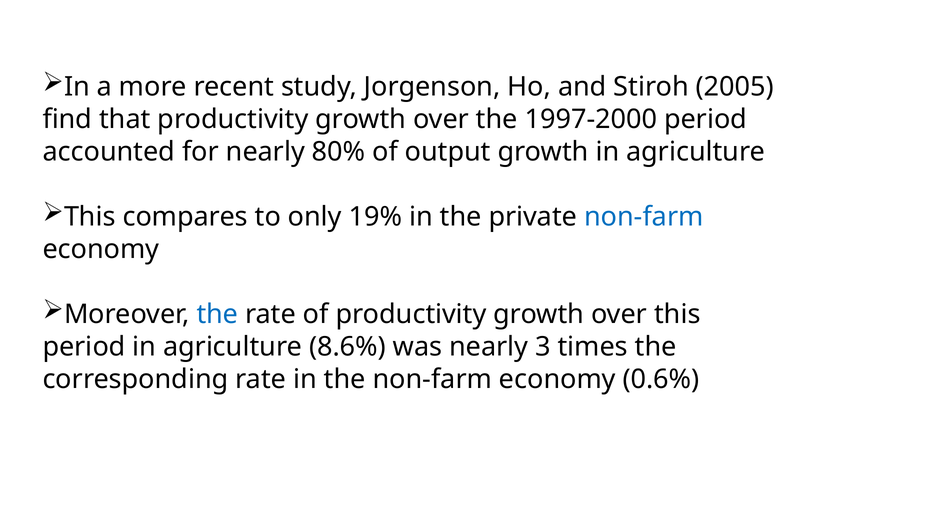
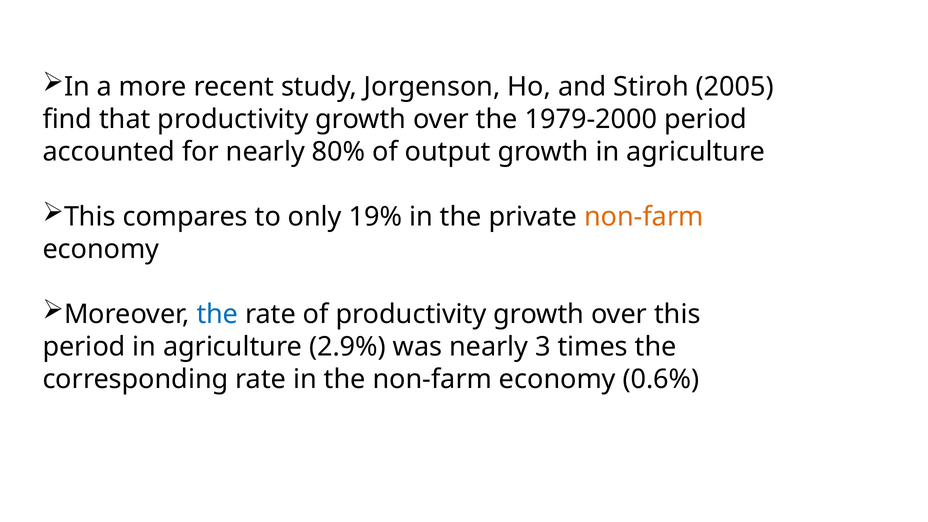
1997-2000: 1997-2000 -> 1979-2000 (591, 119)
non-farm colour: blue -> orange (644, 217)
8.6%: 8.6% -> 2.9% (347, 347)
